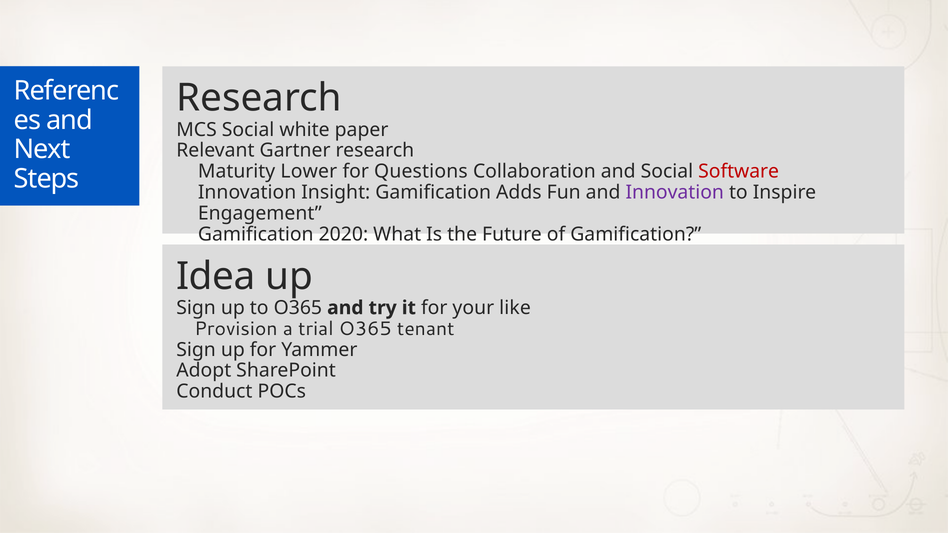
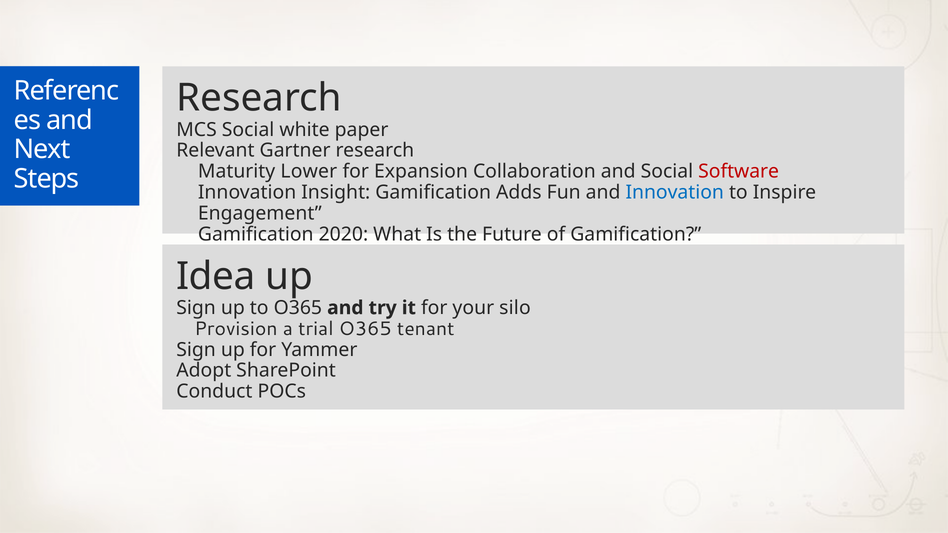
Questions: Questions -> Expansion (421, 171)
Innovation colour: purple -> blue (675, 192)
like: like -> silo (515, 308)
